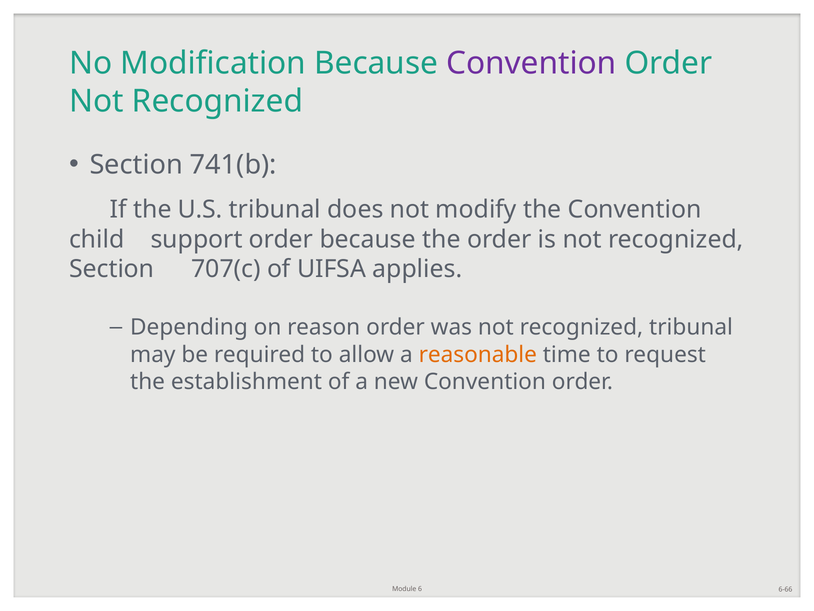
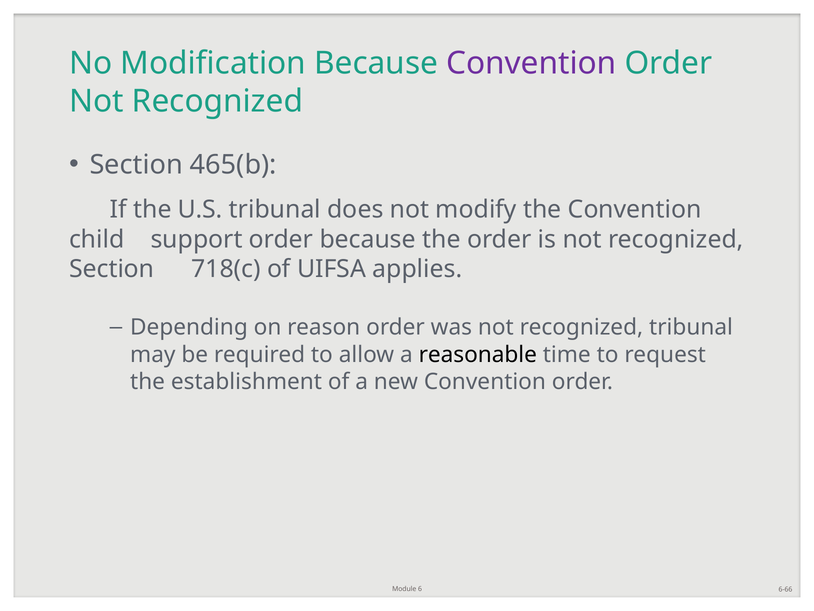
741(b: 741(b -> 465(b (233, 165)
707(c: 707(c -> 718(c (226, 269)
reasonable colour: orange -> black (478, 354)
